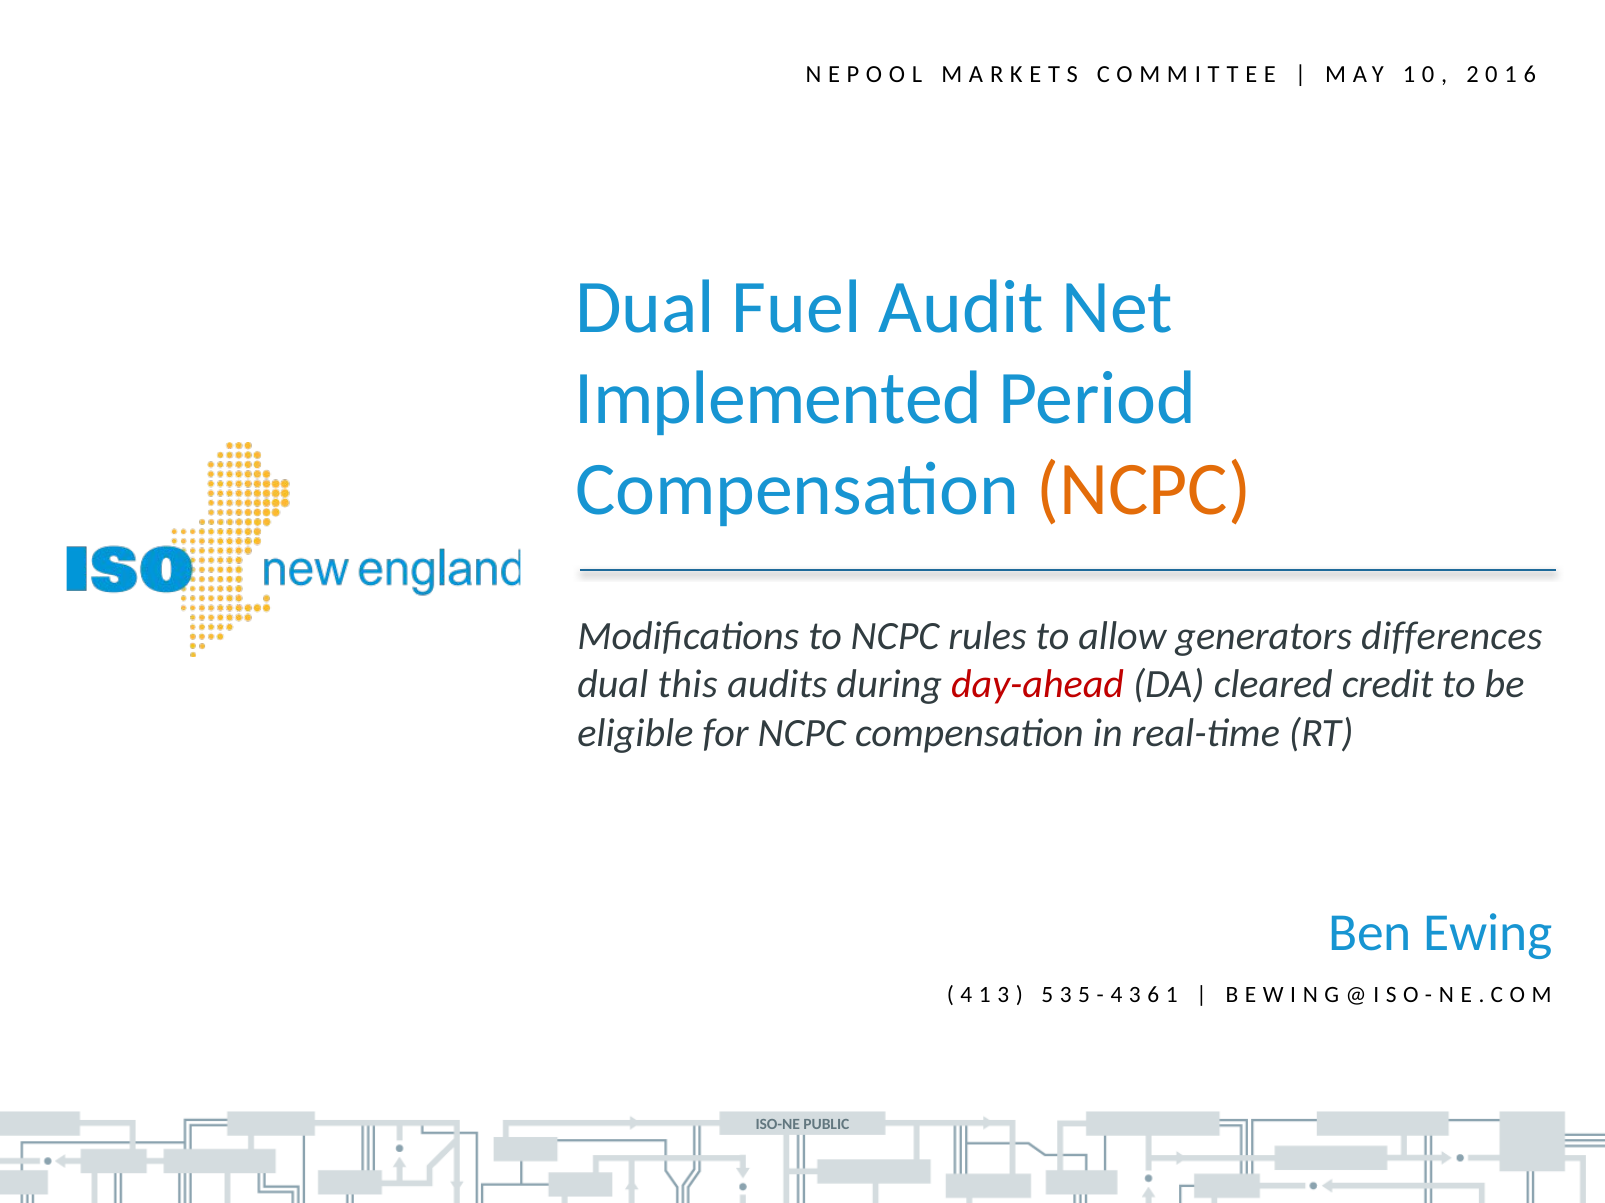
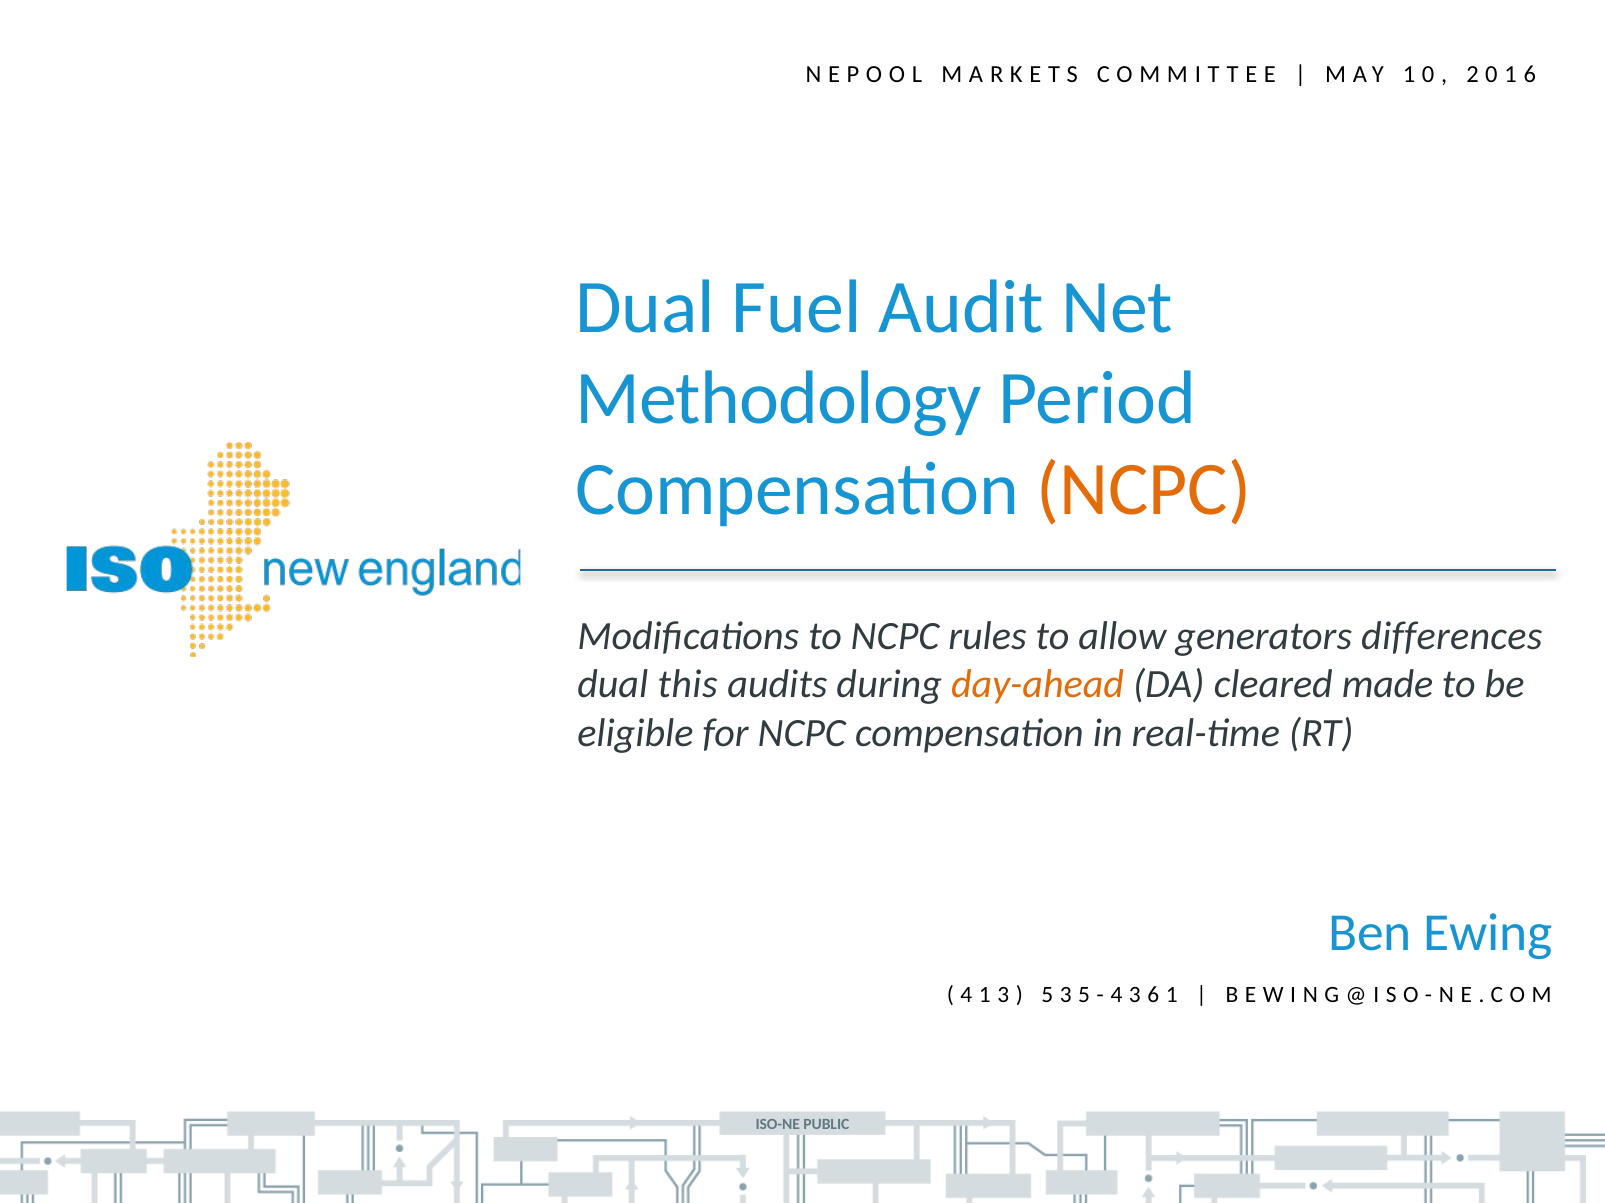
Implemented: Implemented -> Methodology (778, 399)
day-ahead colour: red -> orange (1038, 685)
credit: credit -> made (1388, 685)
